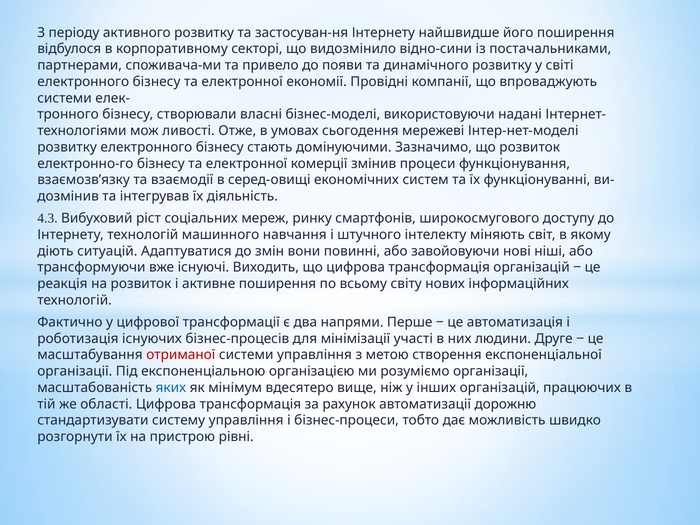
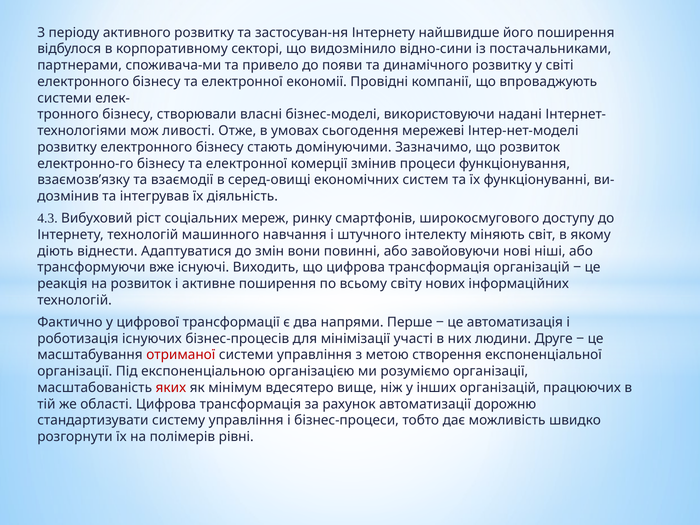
ситуацій: ситуацій -> віднести (107, 251)
яких colour: blue -> red (171, 388)
пристрою: пристрою -> полімерів (182, 437)
